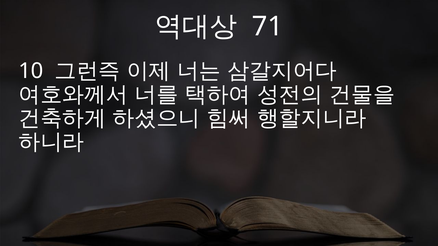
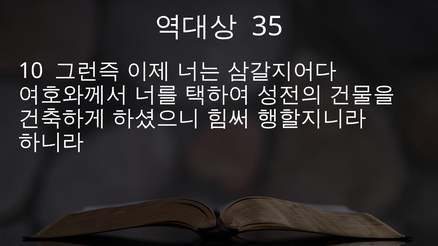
71: 71 -> 35 (267, 26)
